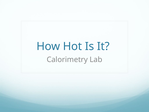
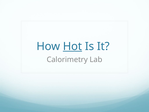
Hot underline: none -> present (72, 46)
